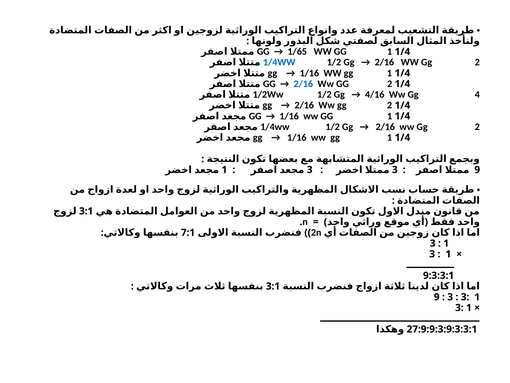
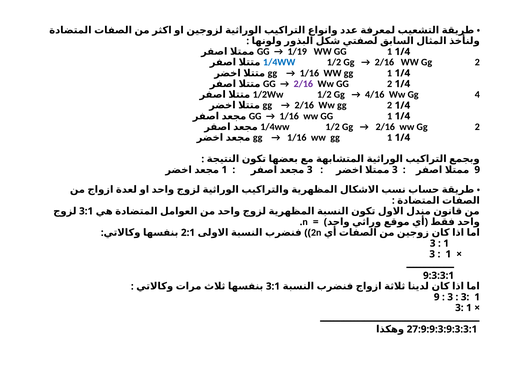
1/65: 1/65 -> 1/19 (297, 52)
2/16 colour: blue -> purple (303, 84)
7:1: 7:1 -> 2:1 (188, 232)
